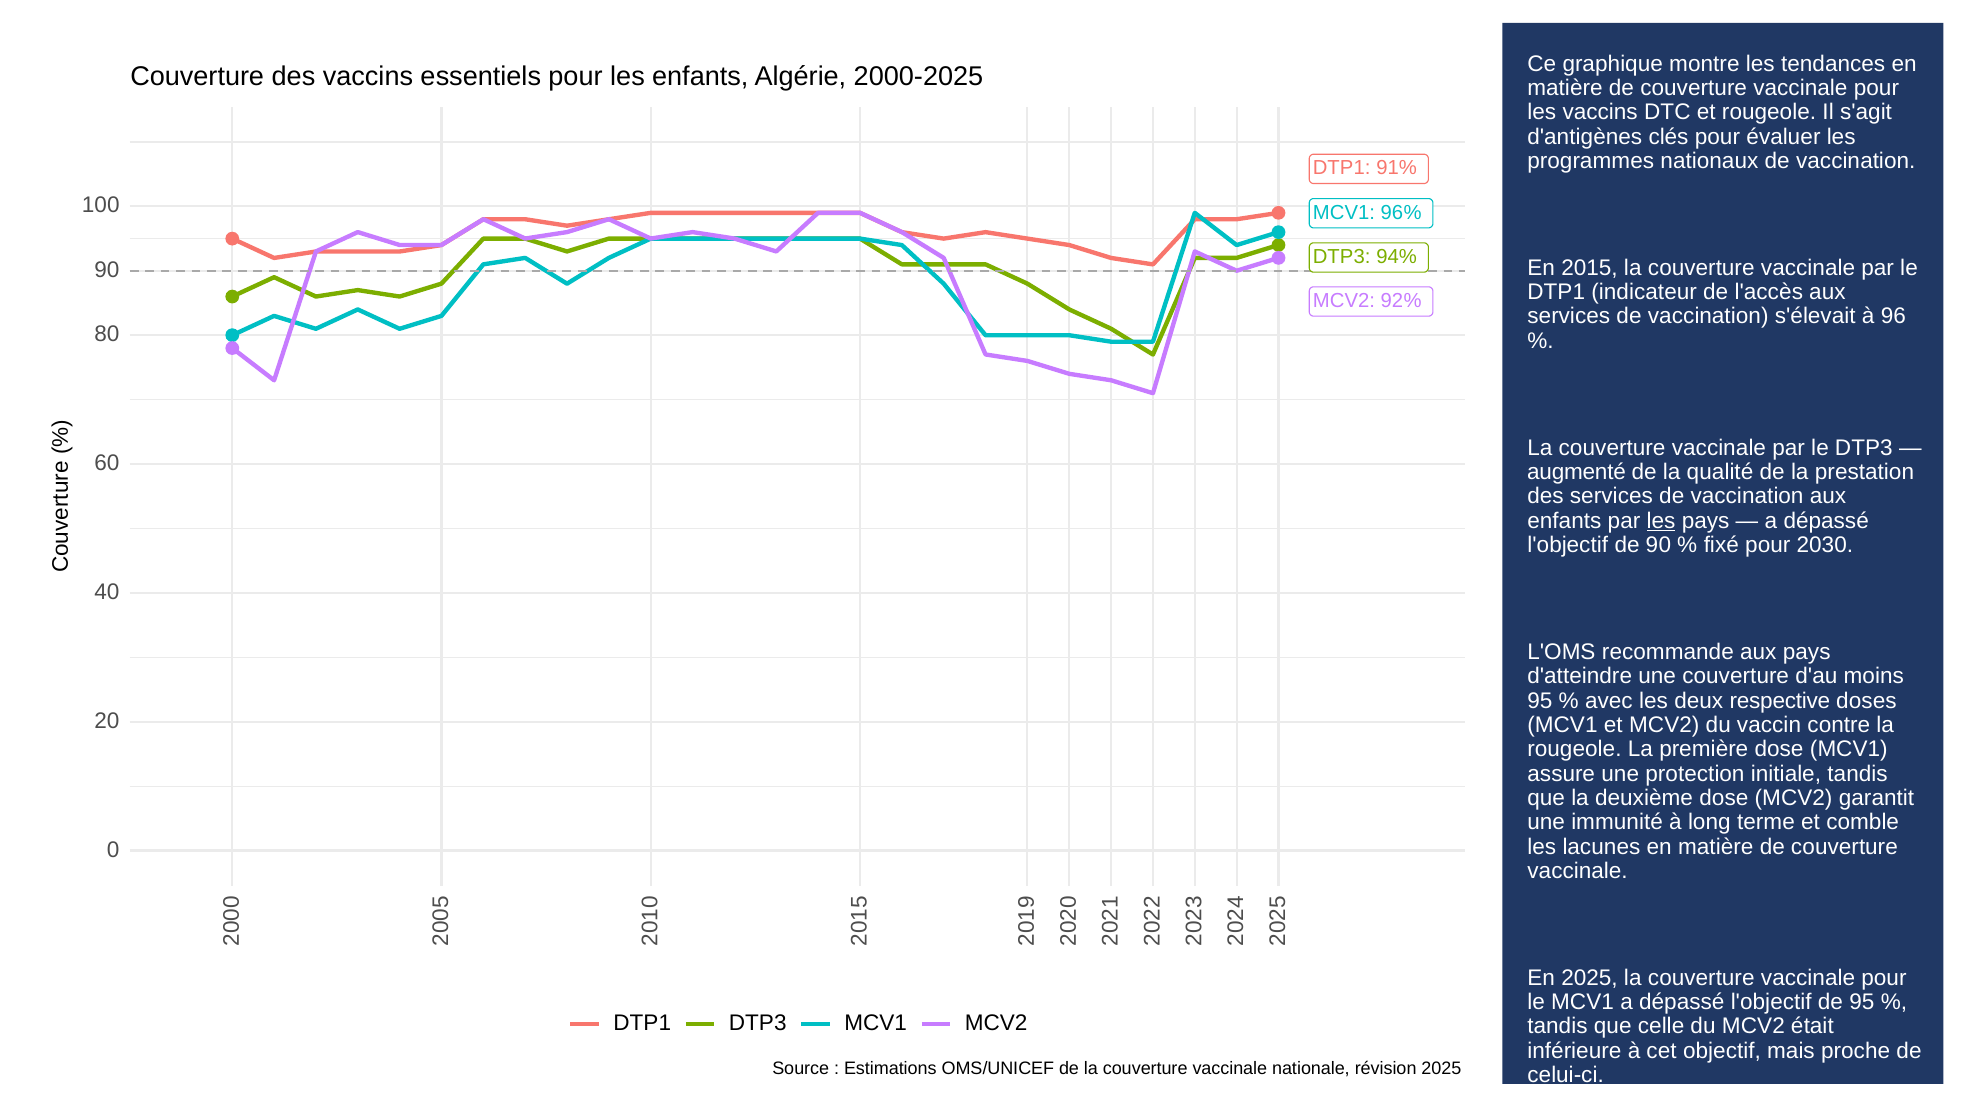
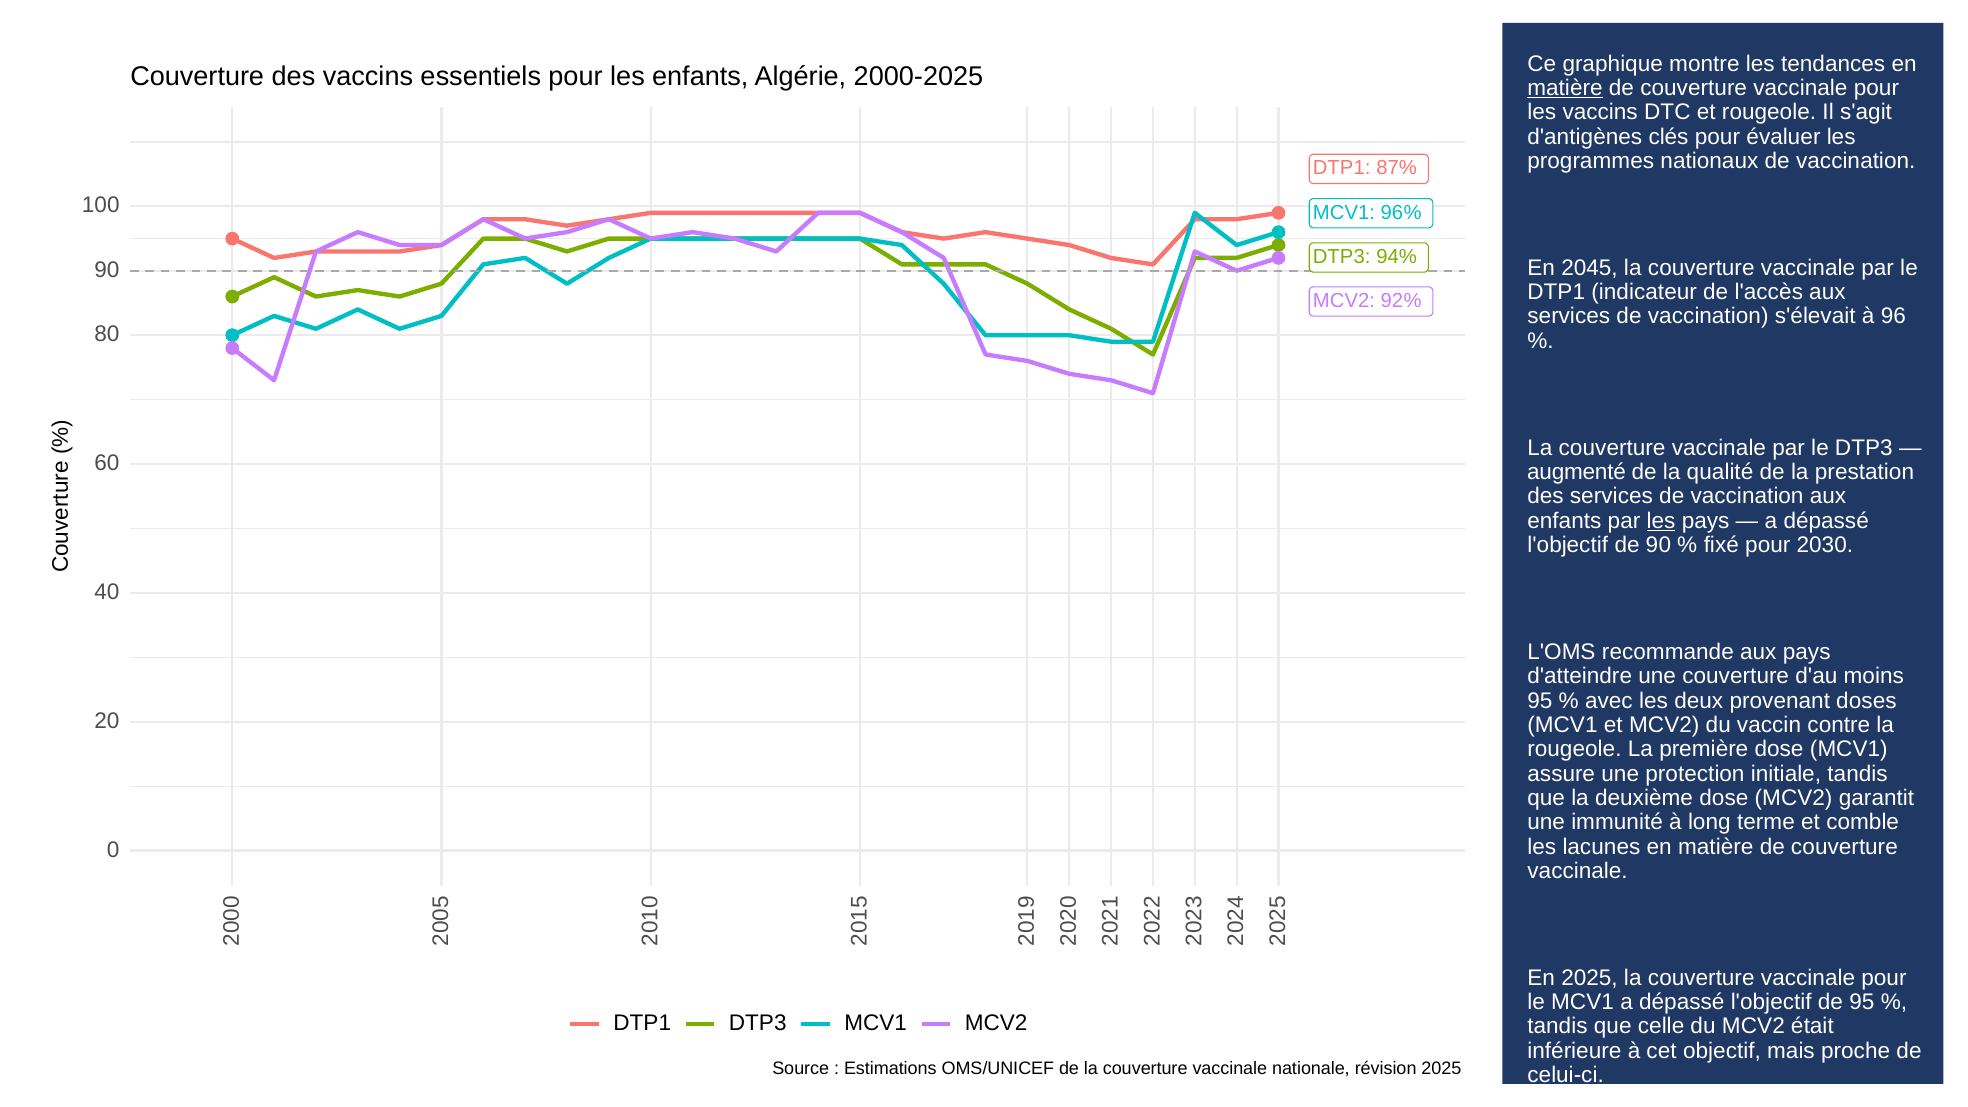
matière underline: none -> present (1565, 88)
91%: 91% -> 87% (1397, 168)
2015: 2015 -> 2045 (1589, 268)
respective: respective -> provenant (1780, 701)
